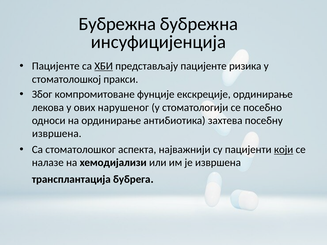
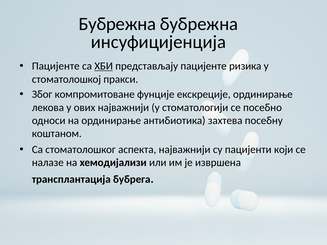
ових нарушеног: нарушеног -> најважнији (123, 108)
извршена: извршена -> коштаном (57, 134)
који underline: present -> none (284, 150)
